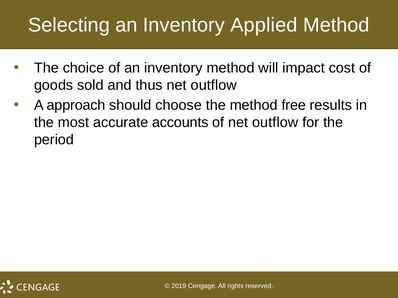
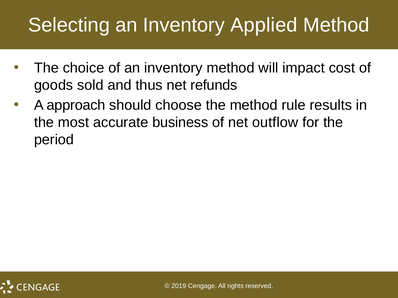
thus net outflow: outflow -> refunds (214, 85)
free: free -> rule (294, 105)
accounts: accounts -> business (180, 123)
